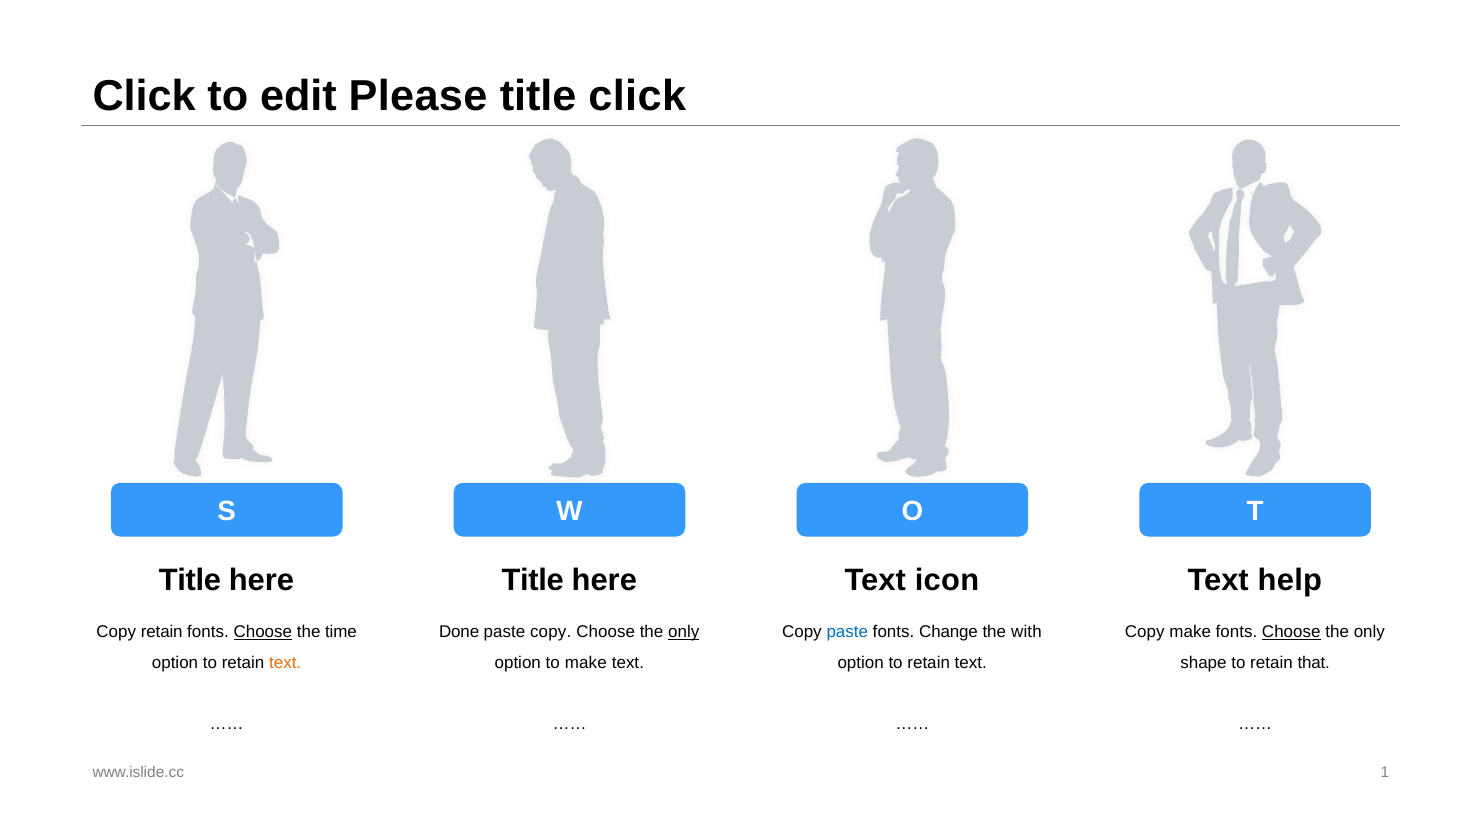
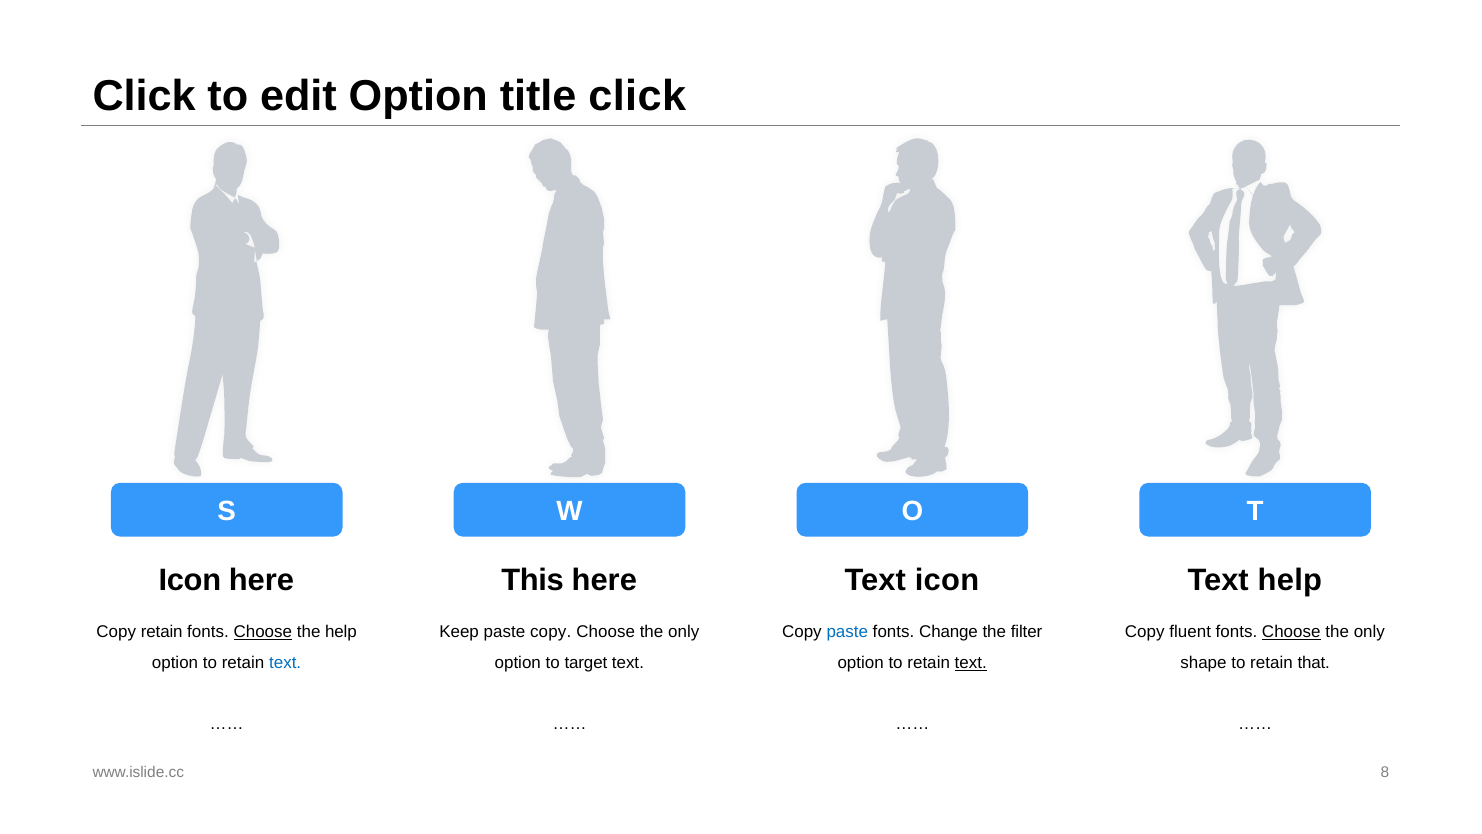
edit Please: Please -> Option (418, 96)
Title: Title -> Icon (190, 580)
Title: Title -> This (533, 580)
the time: time -> help (341, 632)
Done: Done -> Keep (459, 632)
only underline: present -> none (684, 632)
with: with -> filter (1027, 632)
Copy make: make -> fluent (1190, 632)
text colour: orange -> blue (285, 663)
to make: make -> target (586, 663)
text underline: none -> present (971, 663)
1: 1 -> 8 (1385, 772)
